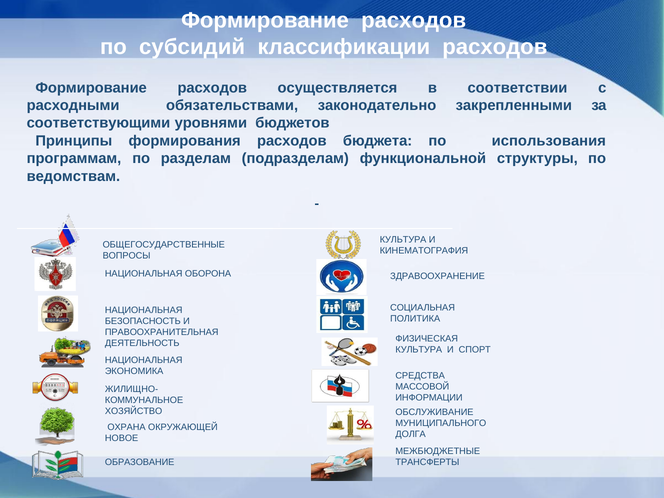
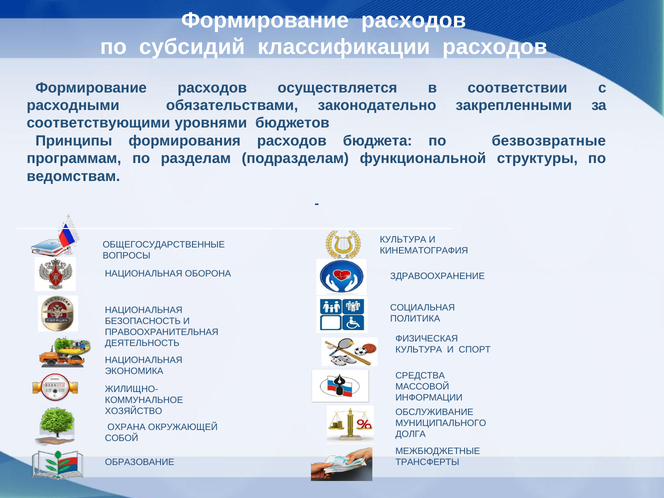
использования: использования -> безвозвратные (549, 141)
НОВОЕ: НОВОЕ -> СОБОЙ (122, 438)
